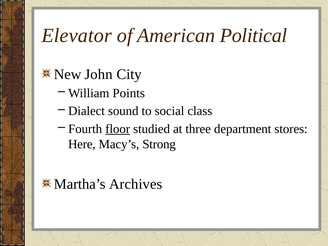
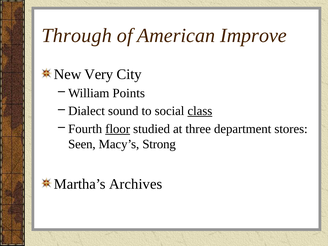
Elevator: Elevator -> Through (77, 36)
Political: Political -> Improve (253, 36)
John: John -> Very (99, 74)
class underline: none -> present (200, 111)
Here: Here -> Seen (82, 144)
